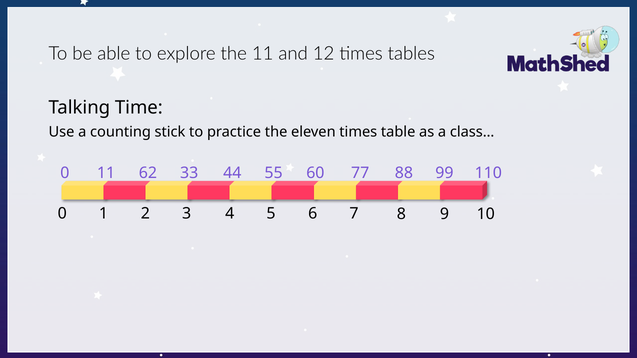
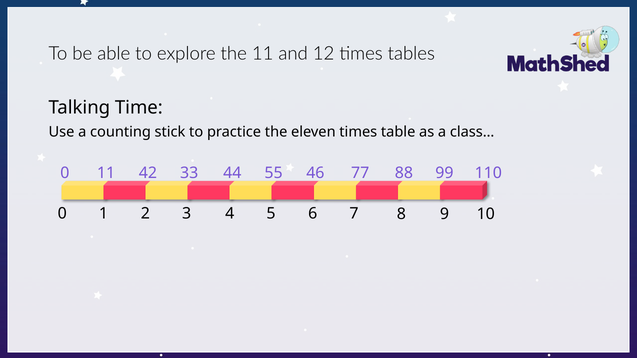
62: 62 -> 42 (148, 173)
60: 60 -> 46 (315, 173)
